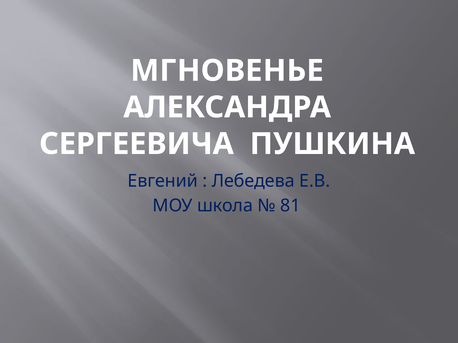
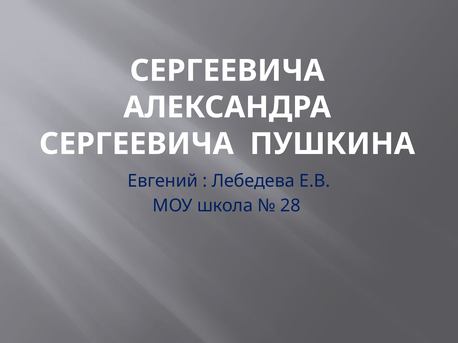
МГНОВЕНЬЕ: МГНОВЕНЬЕ -> СЕРГЕЕВИЧА (227, 71)
81: 81 -> 28 (290, 206)
